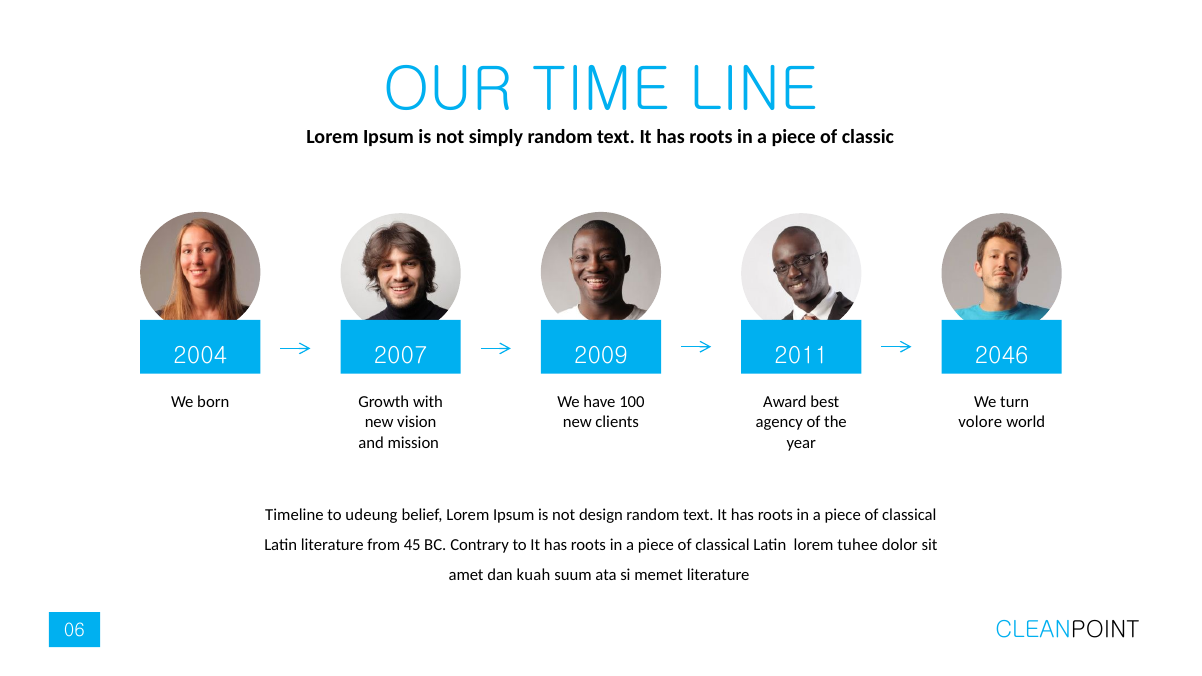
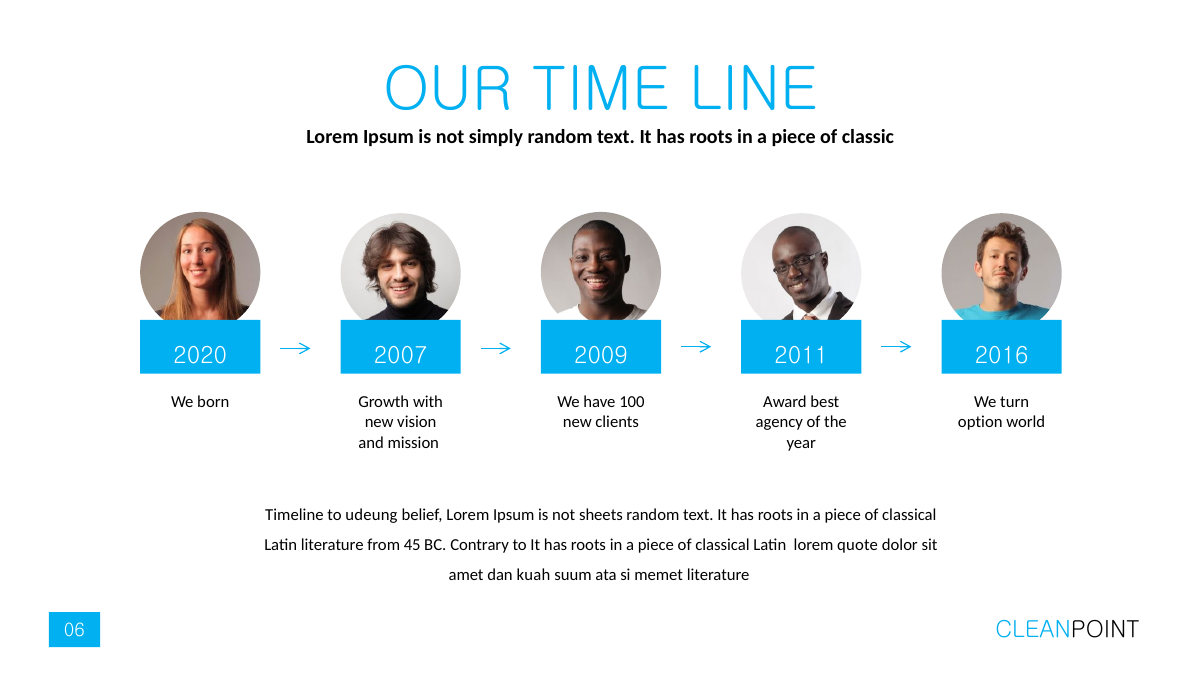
2004: 2004 -> 2020 (200, 355)
2046: 2046 -> 2016 (1002, 355)
volore: volore -> option (980, 423)
design: design -> sheets (601, 515)
tuhee: tuhee -> quote (858, 546)
